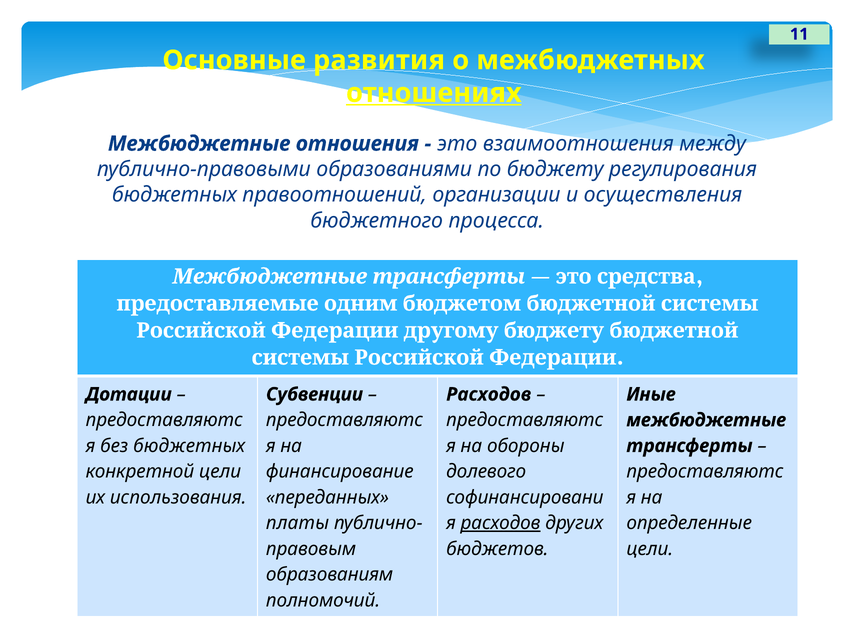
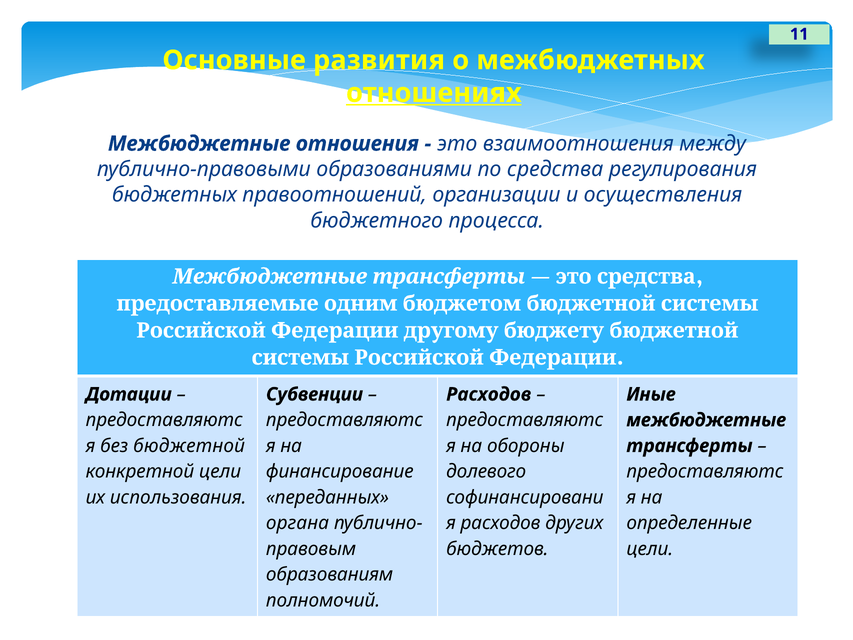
по бюджету: бюджету -> средства (555, 169)
без бюджетных: бюджетных -> бюджетной (189, 446)
платы: платы -> органа (297, 523)
расходов underline: present -> none (501, 523)
